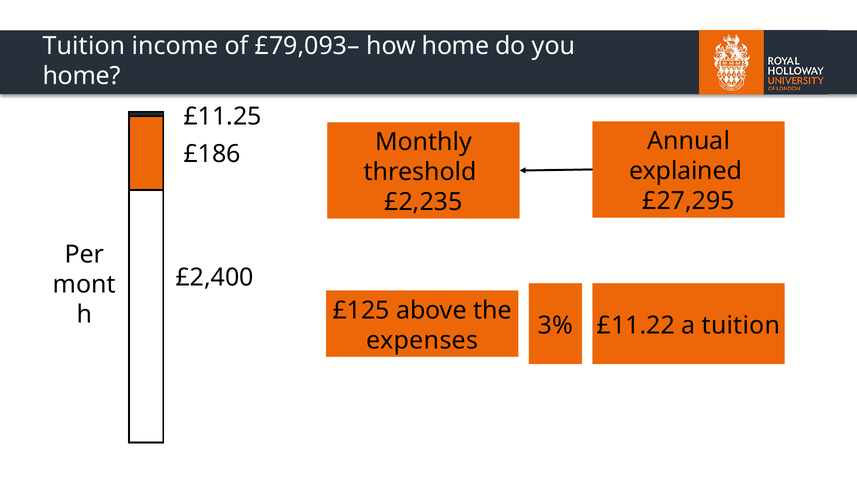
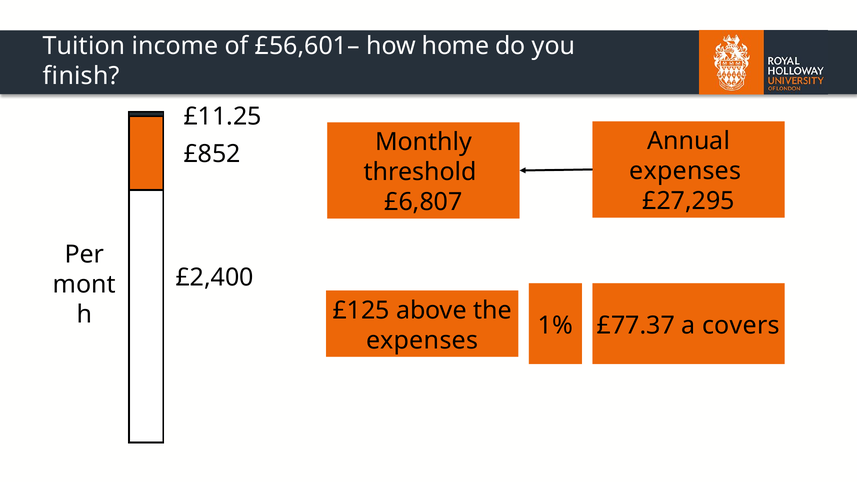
£79,093–: £79,093– -> £56,601– (307, 46)
home: home -> finish (81, 76)
£186: £186 -> £852 (212, 154)
explained: explained -> expenses (685, 171)
£2,235: £2,235 -> £6,807 (423, 202)
£11.22: £11.22 -> £77.37 (636, 325)
a tuition: tuition -> covers (741, 325)
3%: 3% -> 1% (555, 325)
